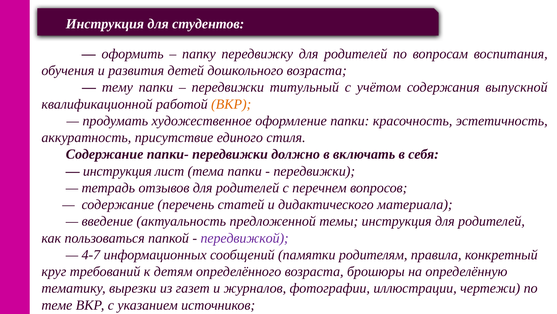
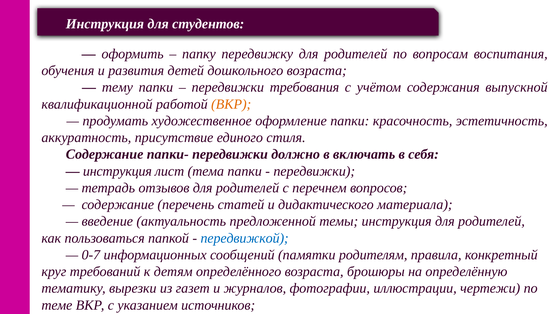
титульный: титульный -> требования (304, 87)
передвижкой colour: purple -> blue (245, 238)
4-7: 4-7 -> 0-7 (91, 254)
